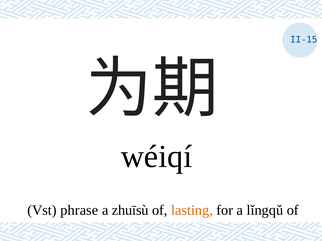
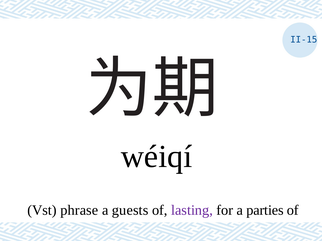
zhuīsù: zhuīsù -> guests (130, 211)
lasting colour: orange -> purple (192, 211)
lǐngqǔ: lǐngqǔ -> parties (265, 211)
